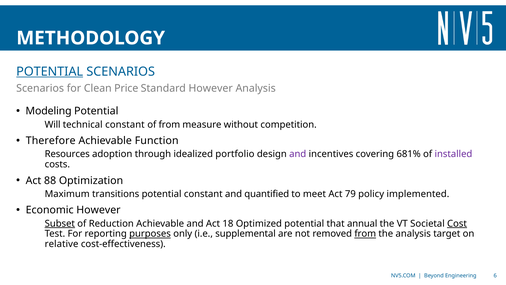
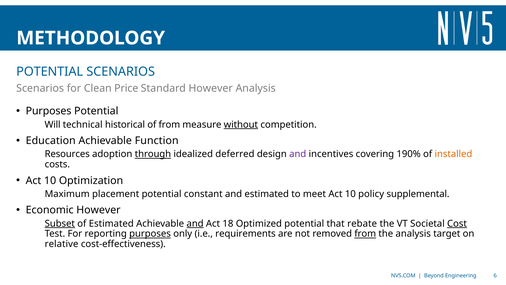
POTENTIAL underline: present -> none (50, 71)
Modeling: Modeling -> Purposes (49, 111)
technical constant: constant -> historical (125, 124)
without underline: none -> present (241, 124)
Therefore: Therefore -> Education (51, 141)
through underline: none -> present (153, 154)
portfolio: portfolio -> deferred (235, 154)
681%: 681% -> 190% (409, 154)
installed colour: purple -> orange (453, 154)
88: 88 -> 10 (50, 180)
transitions: transitions -> placement (116, 194)
and quantified: quantified -> estimated (267, 194)
meet Act 79: 79 -> 10 (350, 194)
implemented: implemented -> supplemental (418, 194)
of Reduction: Reduction -> Estimated (111, 223)
and underline: none -> present (195, 223)
annual: annual -> rebate (362, 223)
supplemental: supplemental -> requirements (246, 234)
